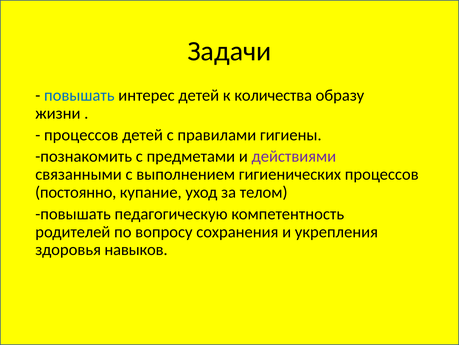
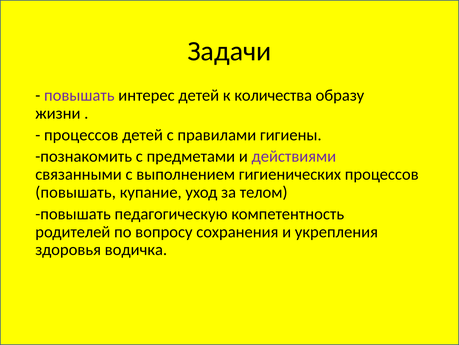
повышать colour: blue -> purple (79, 95)
постоянно: постоянно -> повышать (76, 192)
навыков: навыков -> водичка (136, 249)
